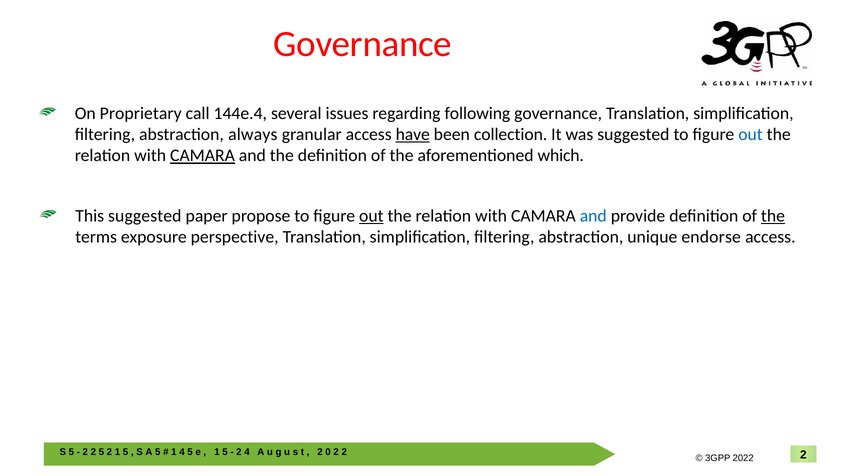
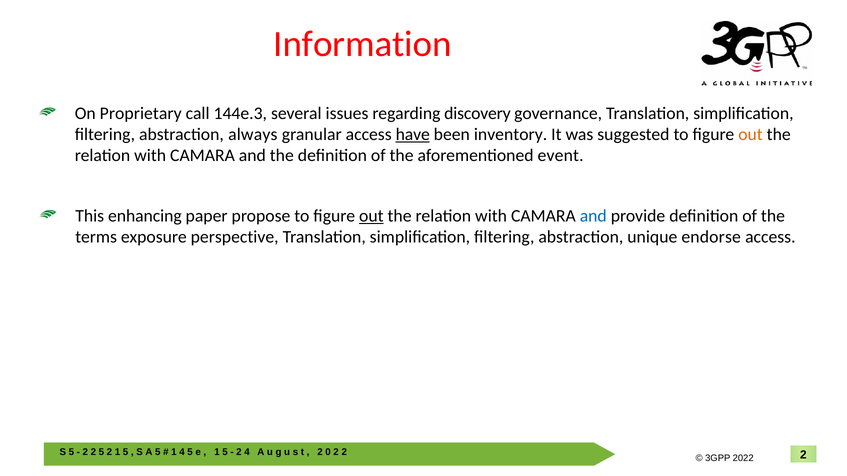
Governance: Governance -> Information (363, 44)
144e.4: 144e.4 -> 144e.3 (240, 113)
following: following -> discovery (477, 113)
collection: collection -> inventory (511, 135)
out colour: blue -> orange (750, 135)
CAMARA underline: present -> none (202, 156)
which: which -> event (561, 156)
This suggested: suggested -> enhancing (145, 216)
the underline: present -> none (773, 216)
